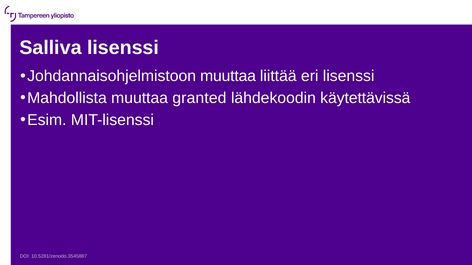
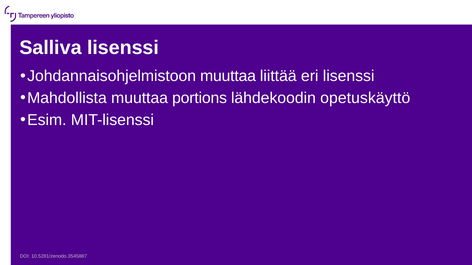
granted: granted -> portions (200, 98)
käytettävissä: käytettävissä -> opetuskäyttö (365, 98)
